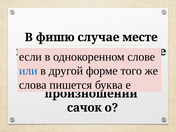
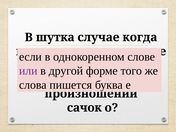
фишю: фишю -> шутка (55, 37)
месте: месте -> когда (140, 37)
или colour: blue -> purple (28, 71)
